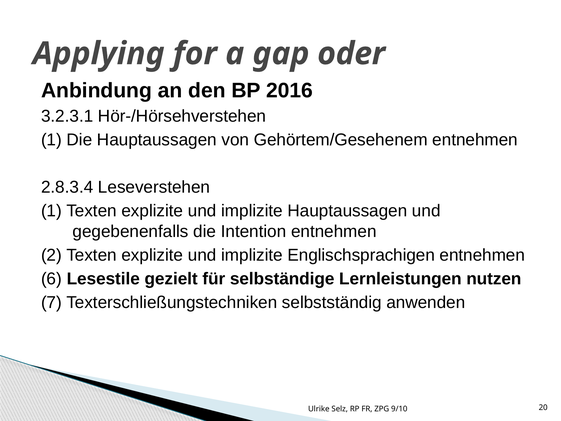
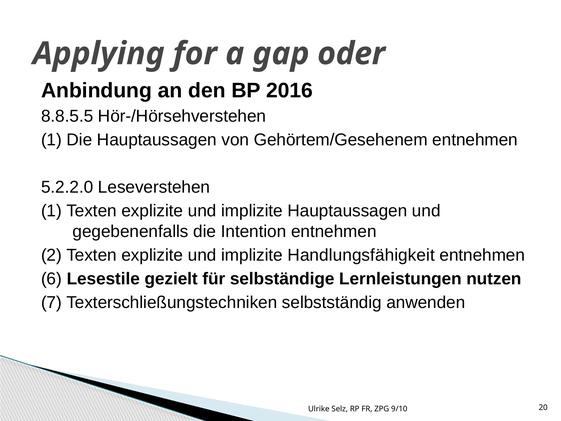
3.2.3.1: 3.2.3.1 -> 8.8.5.5 (67, 116)
2.8.3.4: 2.8.3.4 -> 5.2.2.0 (67, 187)
Englischsprachigen: Englischsprachigen -> Handlungsfähigkeit (361, 255)
